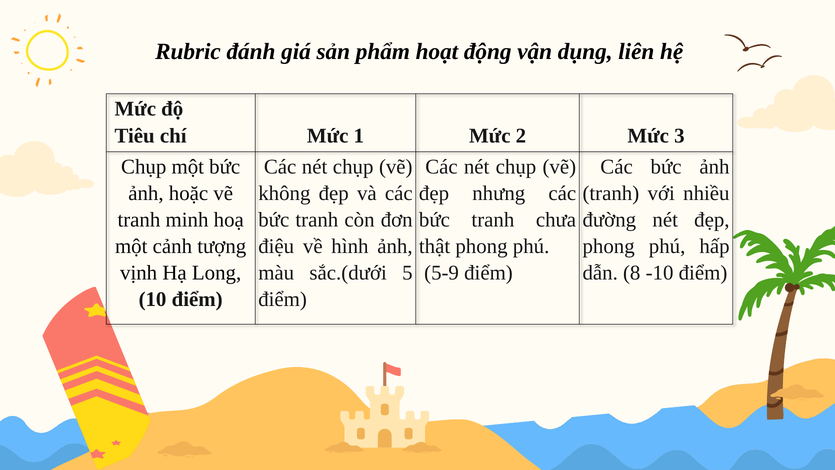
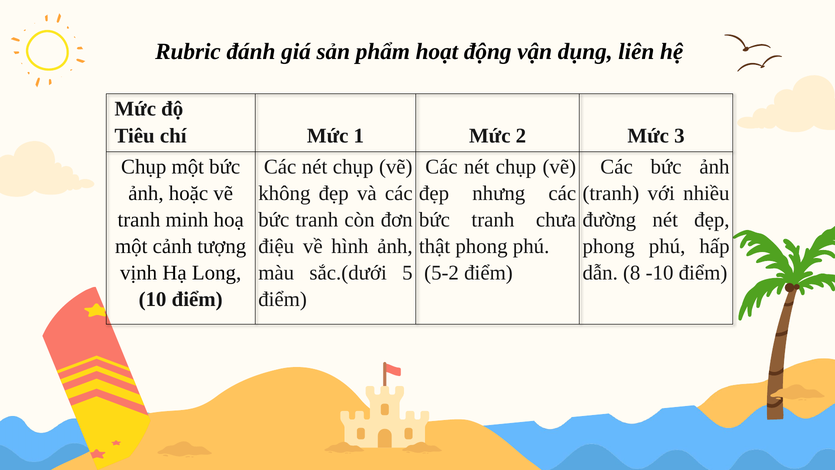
5-9: 5-9 -> 5-2 (442, 273)
